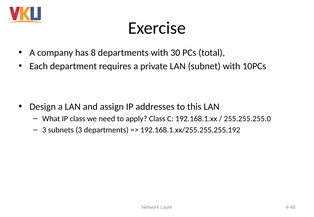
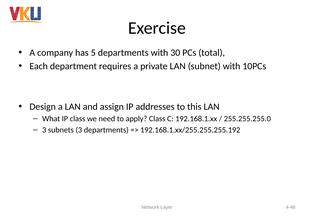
8: 8 -> 5 (93, 53)
